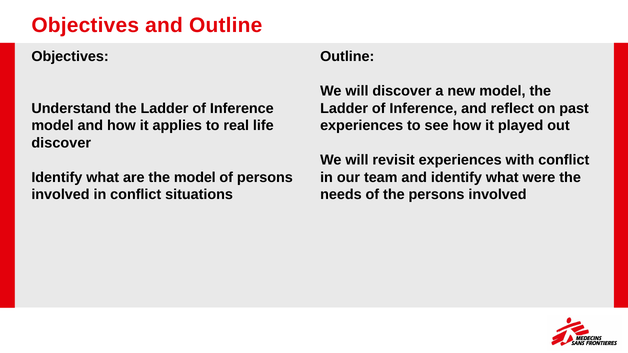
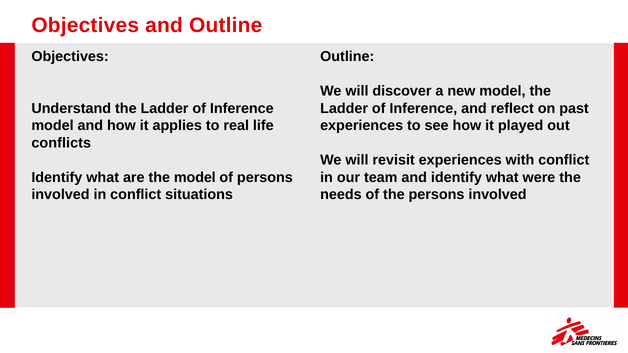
discover: discover -> conflicts (61, 143)
